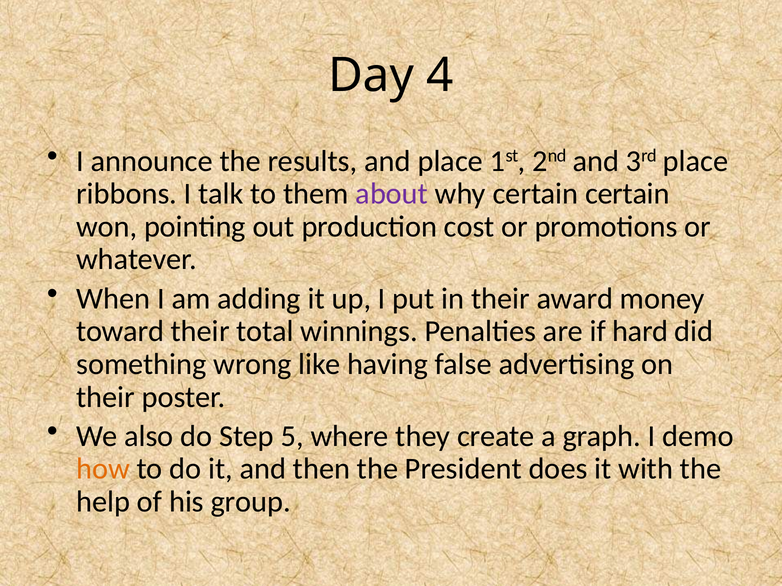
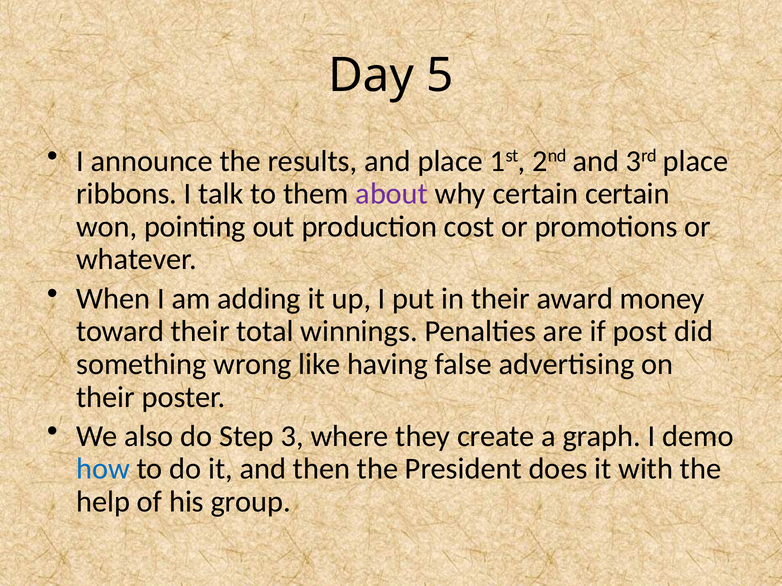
4: 4 -> 5 (440, 76)
hard: hard -> post (640, 332)
5: 5 -> 3 (292, 436)
how colour: orange -> blue (103, 469)
